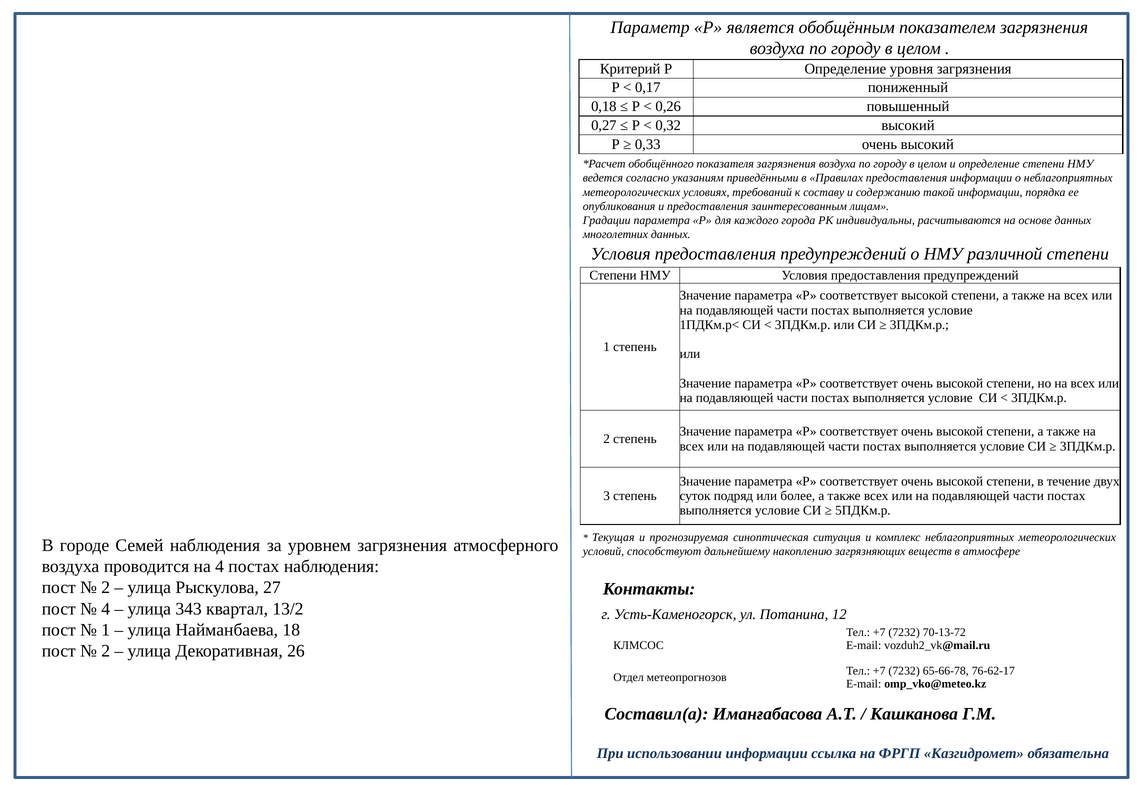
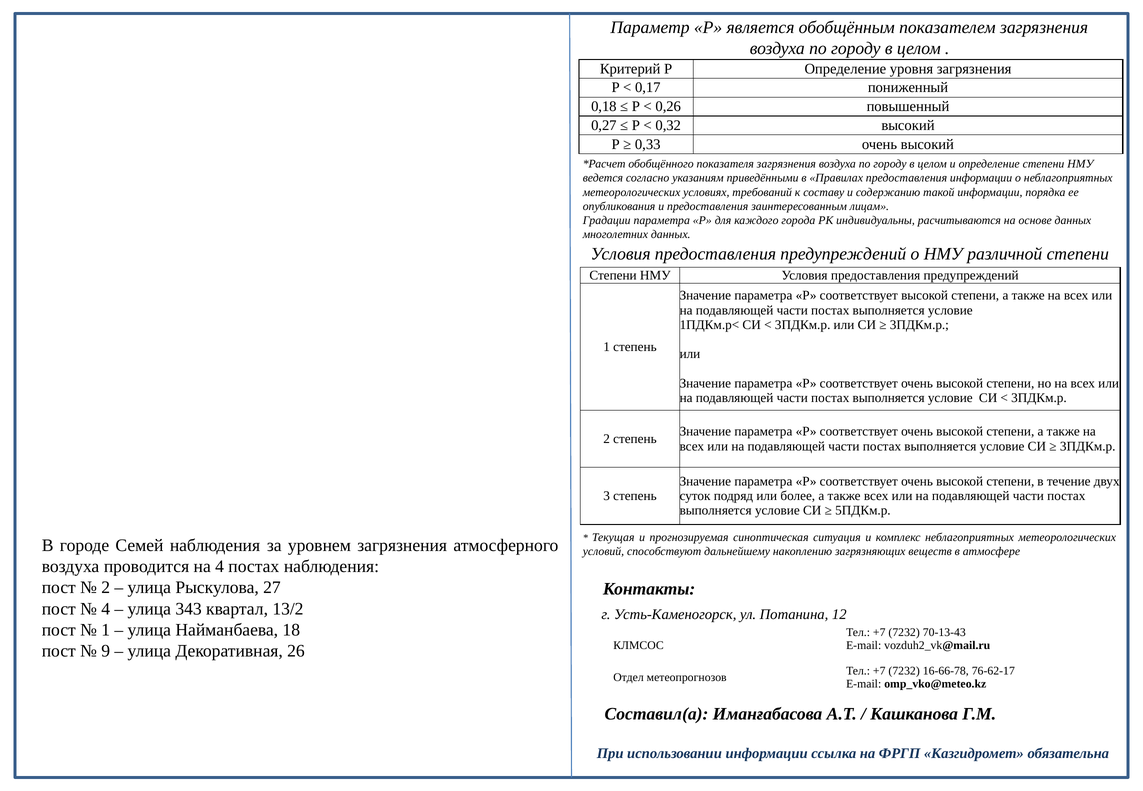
70-13-72: 70-13-72 -> 70-13-43 (944, 633)
2: 2 -> 9 (106, 651)
65-66-78: 65-66-78 -> 16-66-78 (946, 671)
